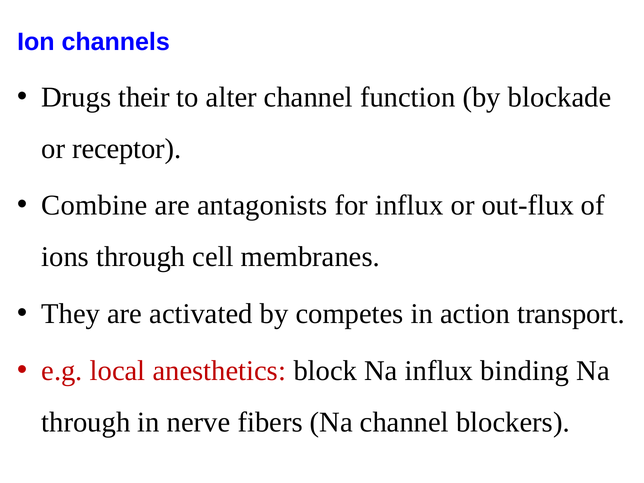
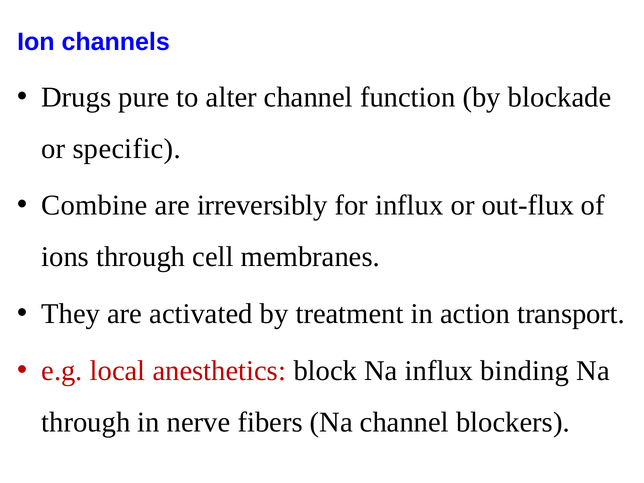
their: their -> pure (144, 97)
receptor: receptor -> specific (127, 149)
antagonists: antagonists -> irreversibly (262, 206)
competes: competes -> treatment (350, 314)
